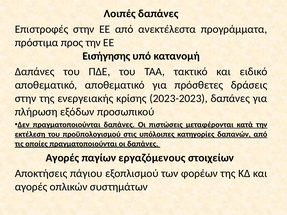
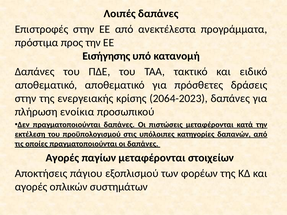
2023-2023: 2023-2023 -> 2064-2023 (179, 99)
εξόδων: εξόδων -> ενοίκια (77, 112)
παγίων εργαζόμενους: εργαζόμενους -> μεταφέρονται (152, 158)
